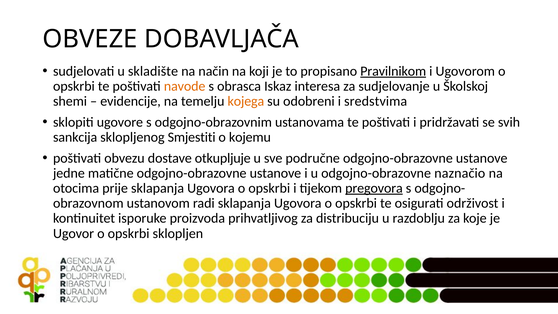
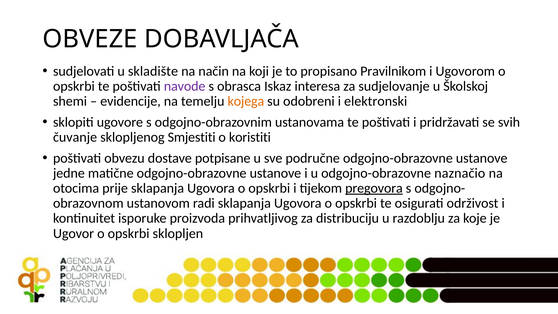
Pravilnikom underline: present -> none (393, 71)
navode colour: orange -> purple (185, 86)
sredstvima: sredstvima -> elektronski (376, 101)
sankcija: sankcija -> čuvanje (75, 137)
kojemu: kojemu -> koristiti (250, 137)
otkupljuje: otkupljuje -> potpisane (223, 158)
